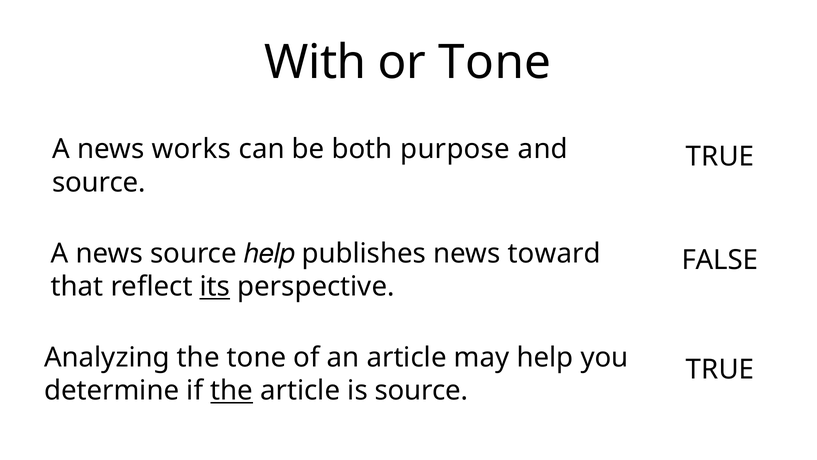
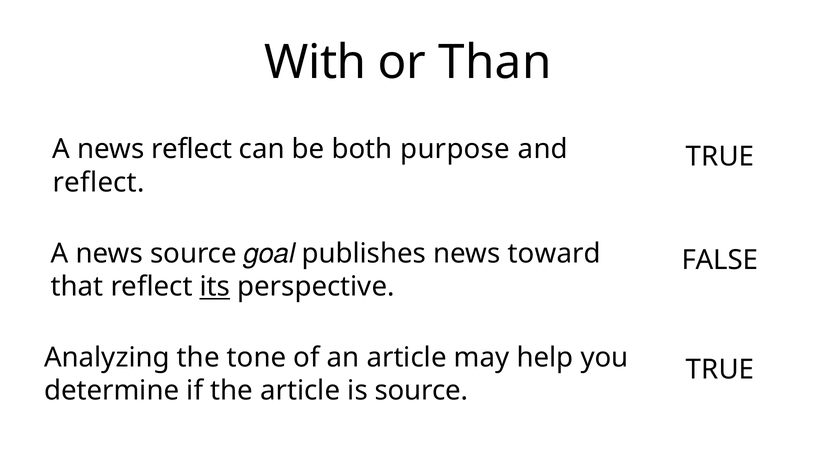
or Tone: Tone -> Than (495, 62)
news works: works -> reflect (192, 149)
source: source -> reflect (99, 182)
source help: help -> goal (269, 253)
the underline: present -> none (232, 390)
